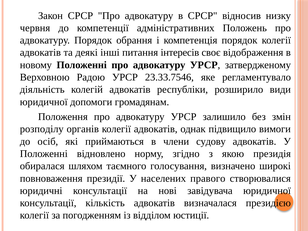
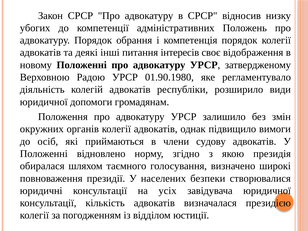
червня: червня -> убогих (35, 28)
23.33.7546: 23.33.7546 -> 01.90.1980 (169, 77)
розподілу: розподілу -> окружних (42, 129)
правого: правого -> безпеки (208, 178)
нові: нові -> усіх (168, 191)
